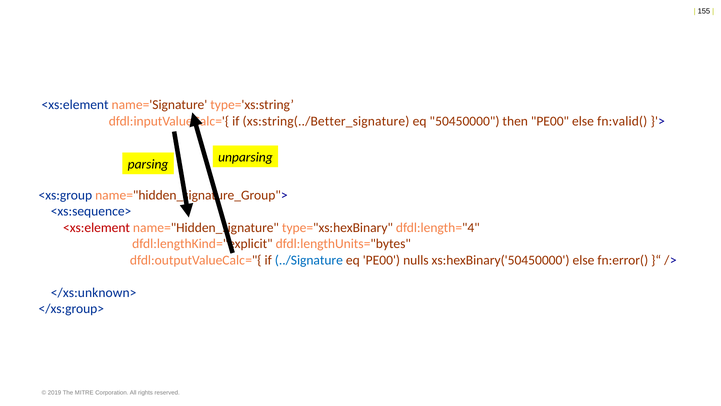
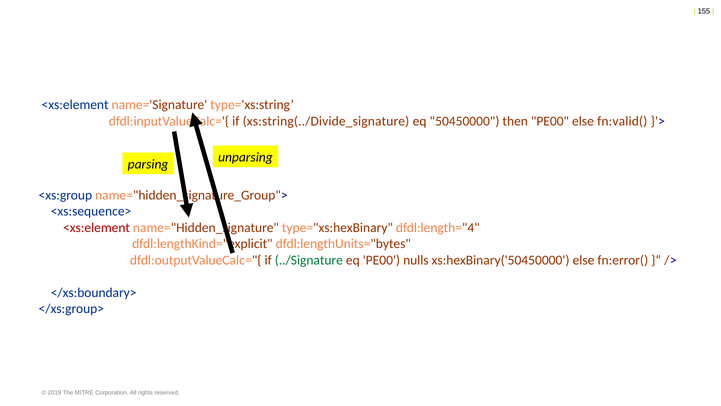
xs:string(../Better_signature: xs:string(../Better_signature -> xs:string(../Divide_signature (326, 121)
../Signature colour: blue -> green (309, 260)
</xs:unknown>: </xs:unknown> -> </xs:boundary> (94, 292)
